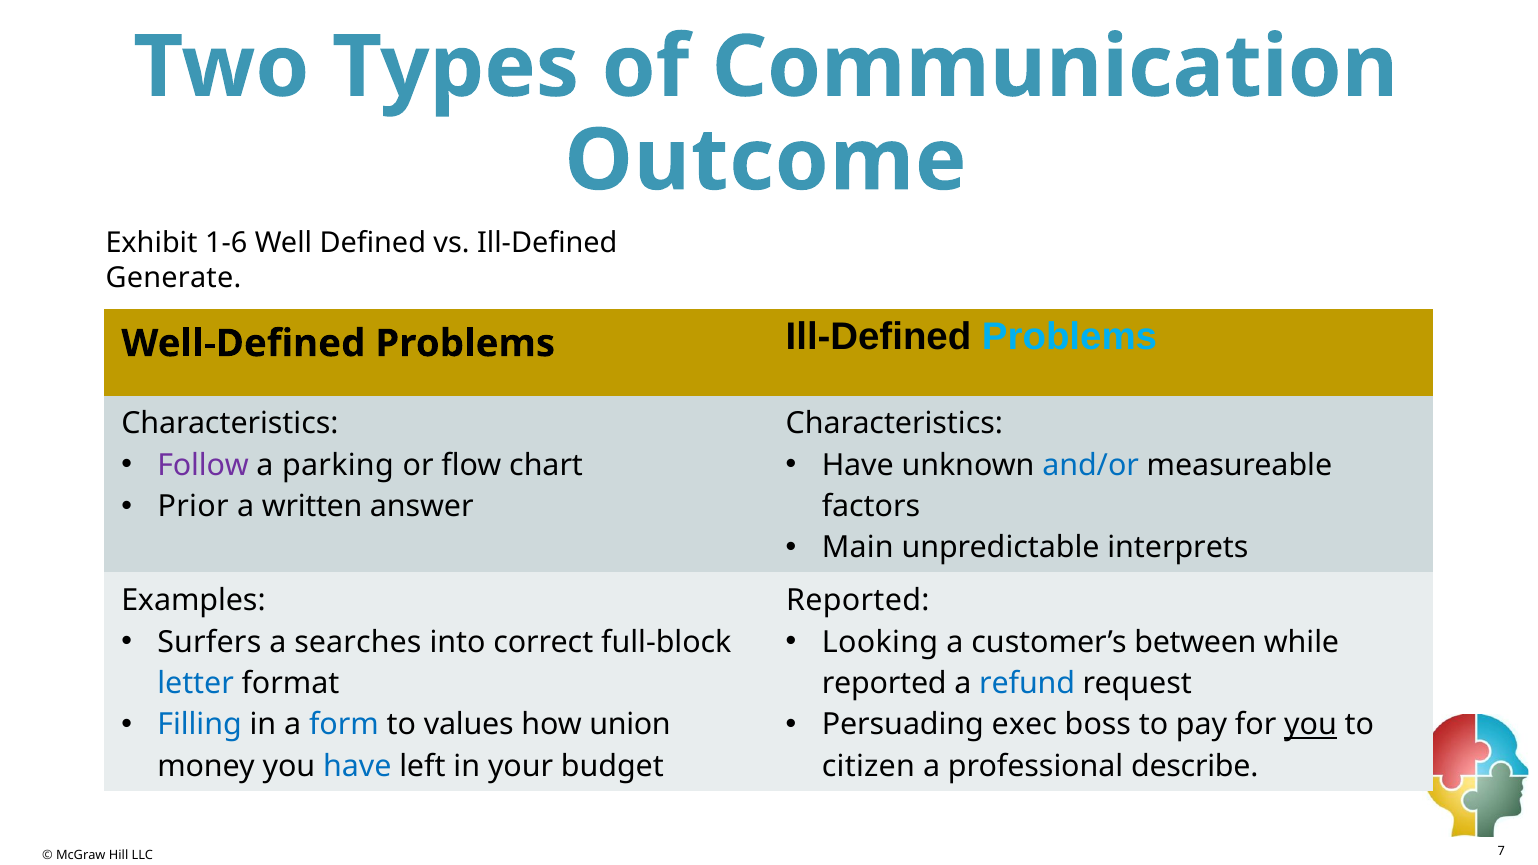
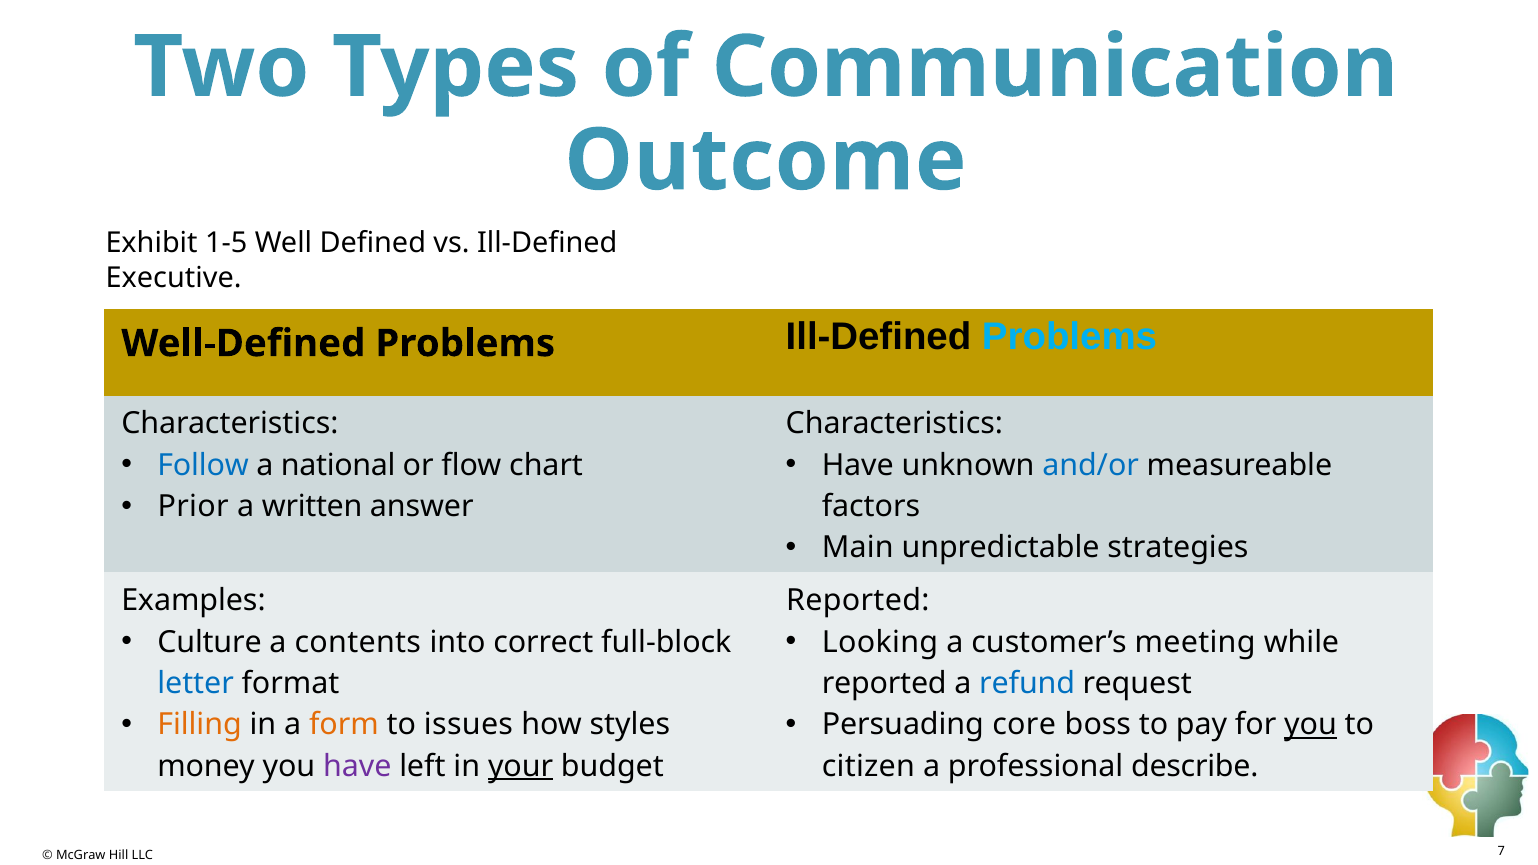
1-6: 1-6 -> 1-5 (226, 243)
Generate: Generate -> Executive (174, 278)
Follow colour: purple -> blue (203, 465)
parking: parking -> national (338, 465)
interprets: interprets -> strategies (1178, 548)
Surfers: Surfers -> Culture (210, 642)
searches: searches -> contents (358, 642)
between: between -> meeting (1195, 642)
Filling colour: blue -> orange (200, 725)
form colour: blue -> orange (344, 725)
values: values -> issues (469, 725)
union: union -> styles (630, 725)
exec: exec -> core (1024, 725)
have colour: blue -> purple (357, 766)
your underline: none -> present (521, 766)
